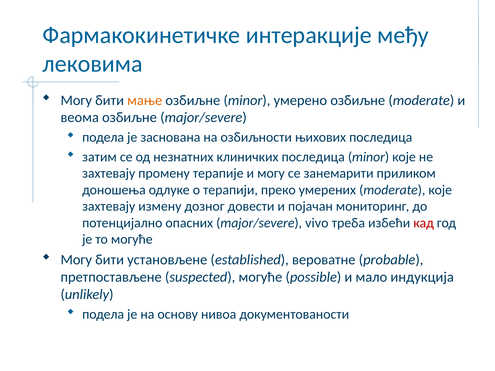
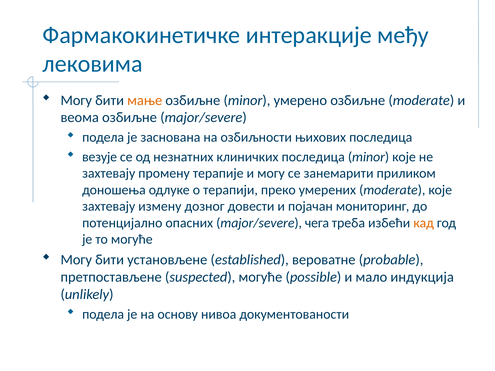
затим: затим -> везује (100, 157)
vivo: vivo -> чега (317, 223)
кад colour: red -> orange (424, 223)
